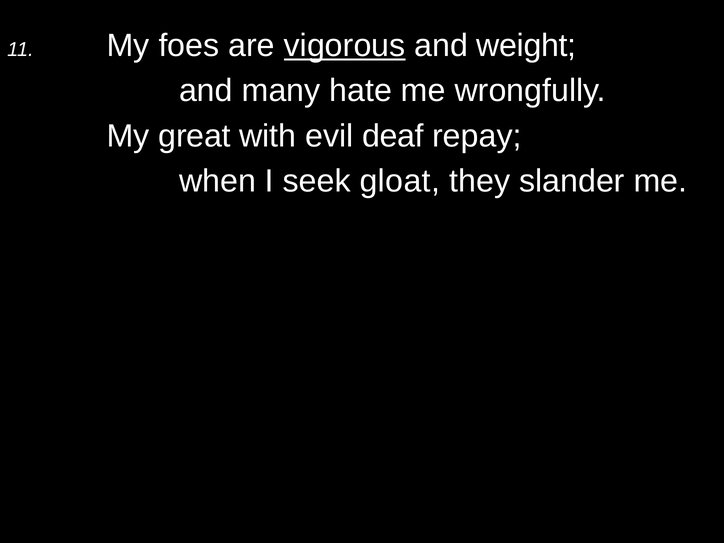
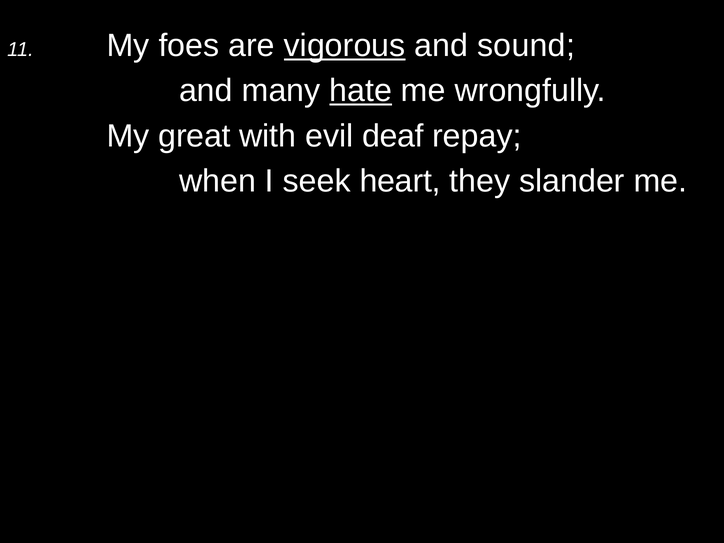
weight: weight -> sound (526, 46)
hate underline: none -> present (361, 91)
gloat: gloat -> heart (400, 181)
